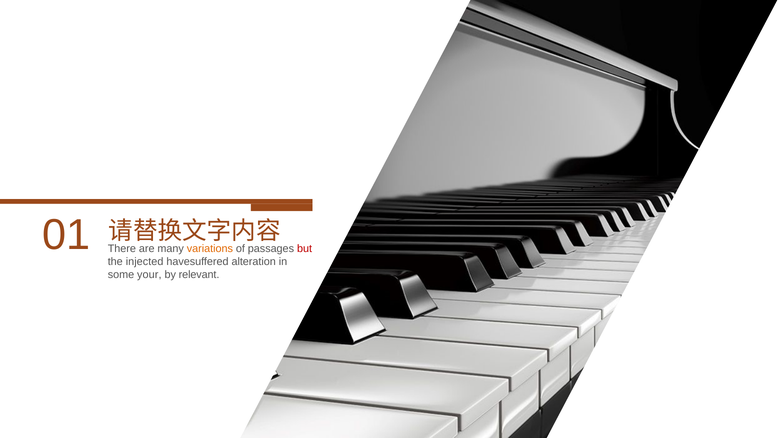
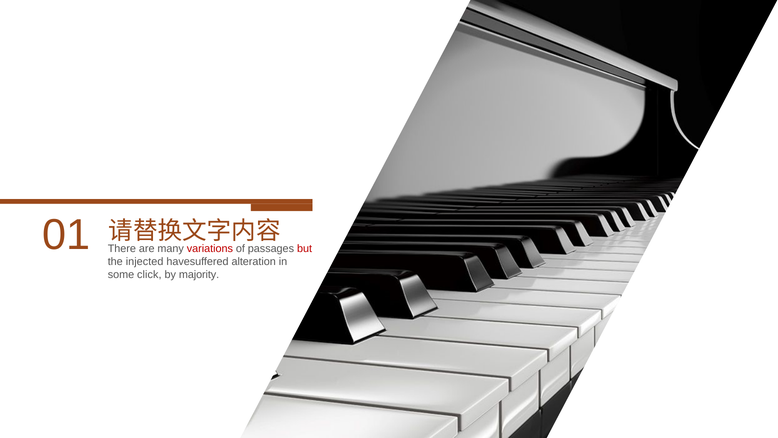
variations colour: orange -> red (210, 248)
your: your -> click (149, 274)
relevant: relevant -> majority (199, 274)
